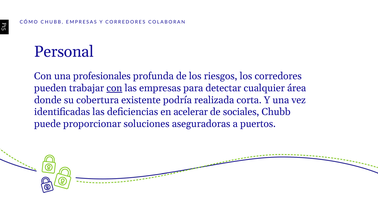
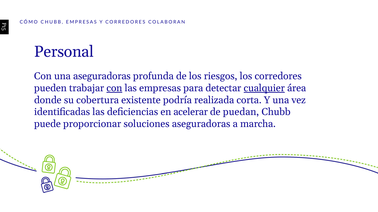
una profesionales: profesionales -> aseguradoras (102, 76)
cualquier underline: none -> present (264, 88)
sociales: sociales -> puedan (241, 112)
puertos: puertos -> marcha (258, 124)
